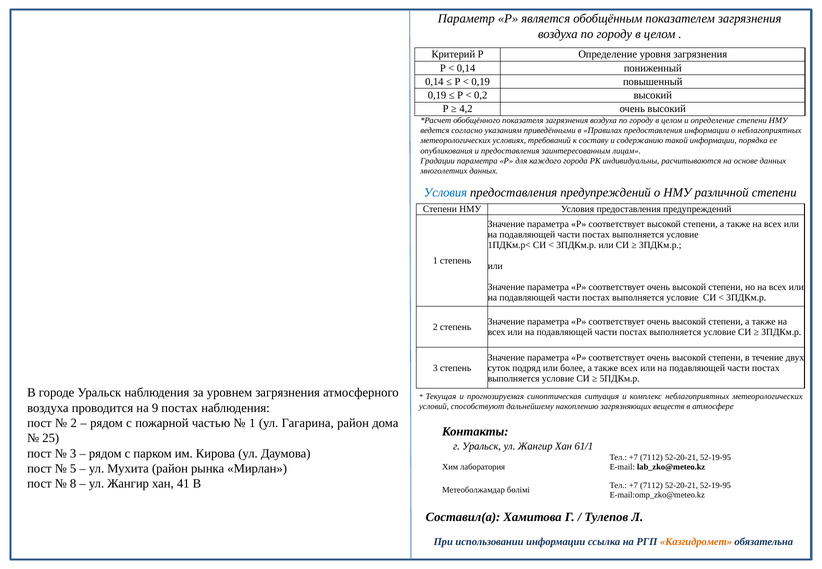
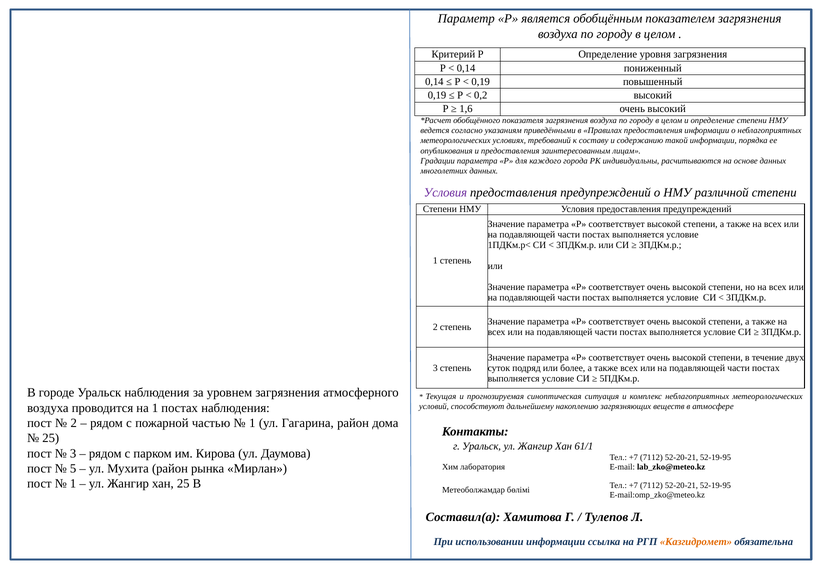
4,2: 4,2 -> 1,6 (466, 109)
Условия colour: blue -> purple (445, 192)
на 9: 9 -> 1 (155, 408)
8: 8 -> 1 (73, 484)
хан 41: 41 -> 25 (183, 484)
